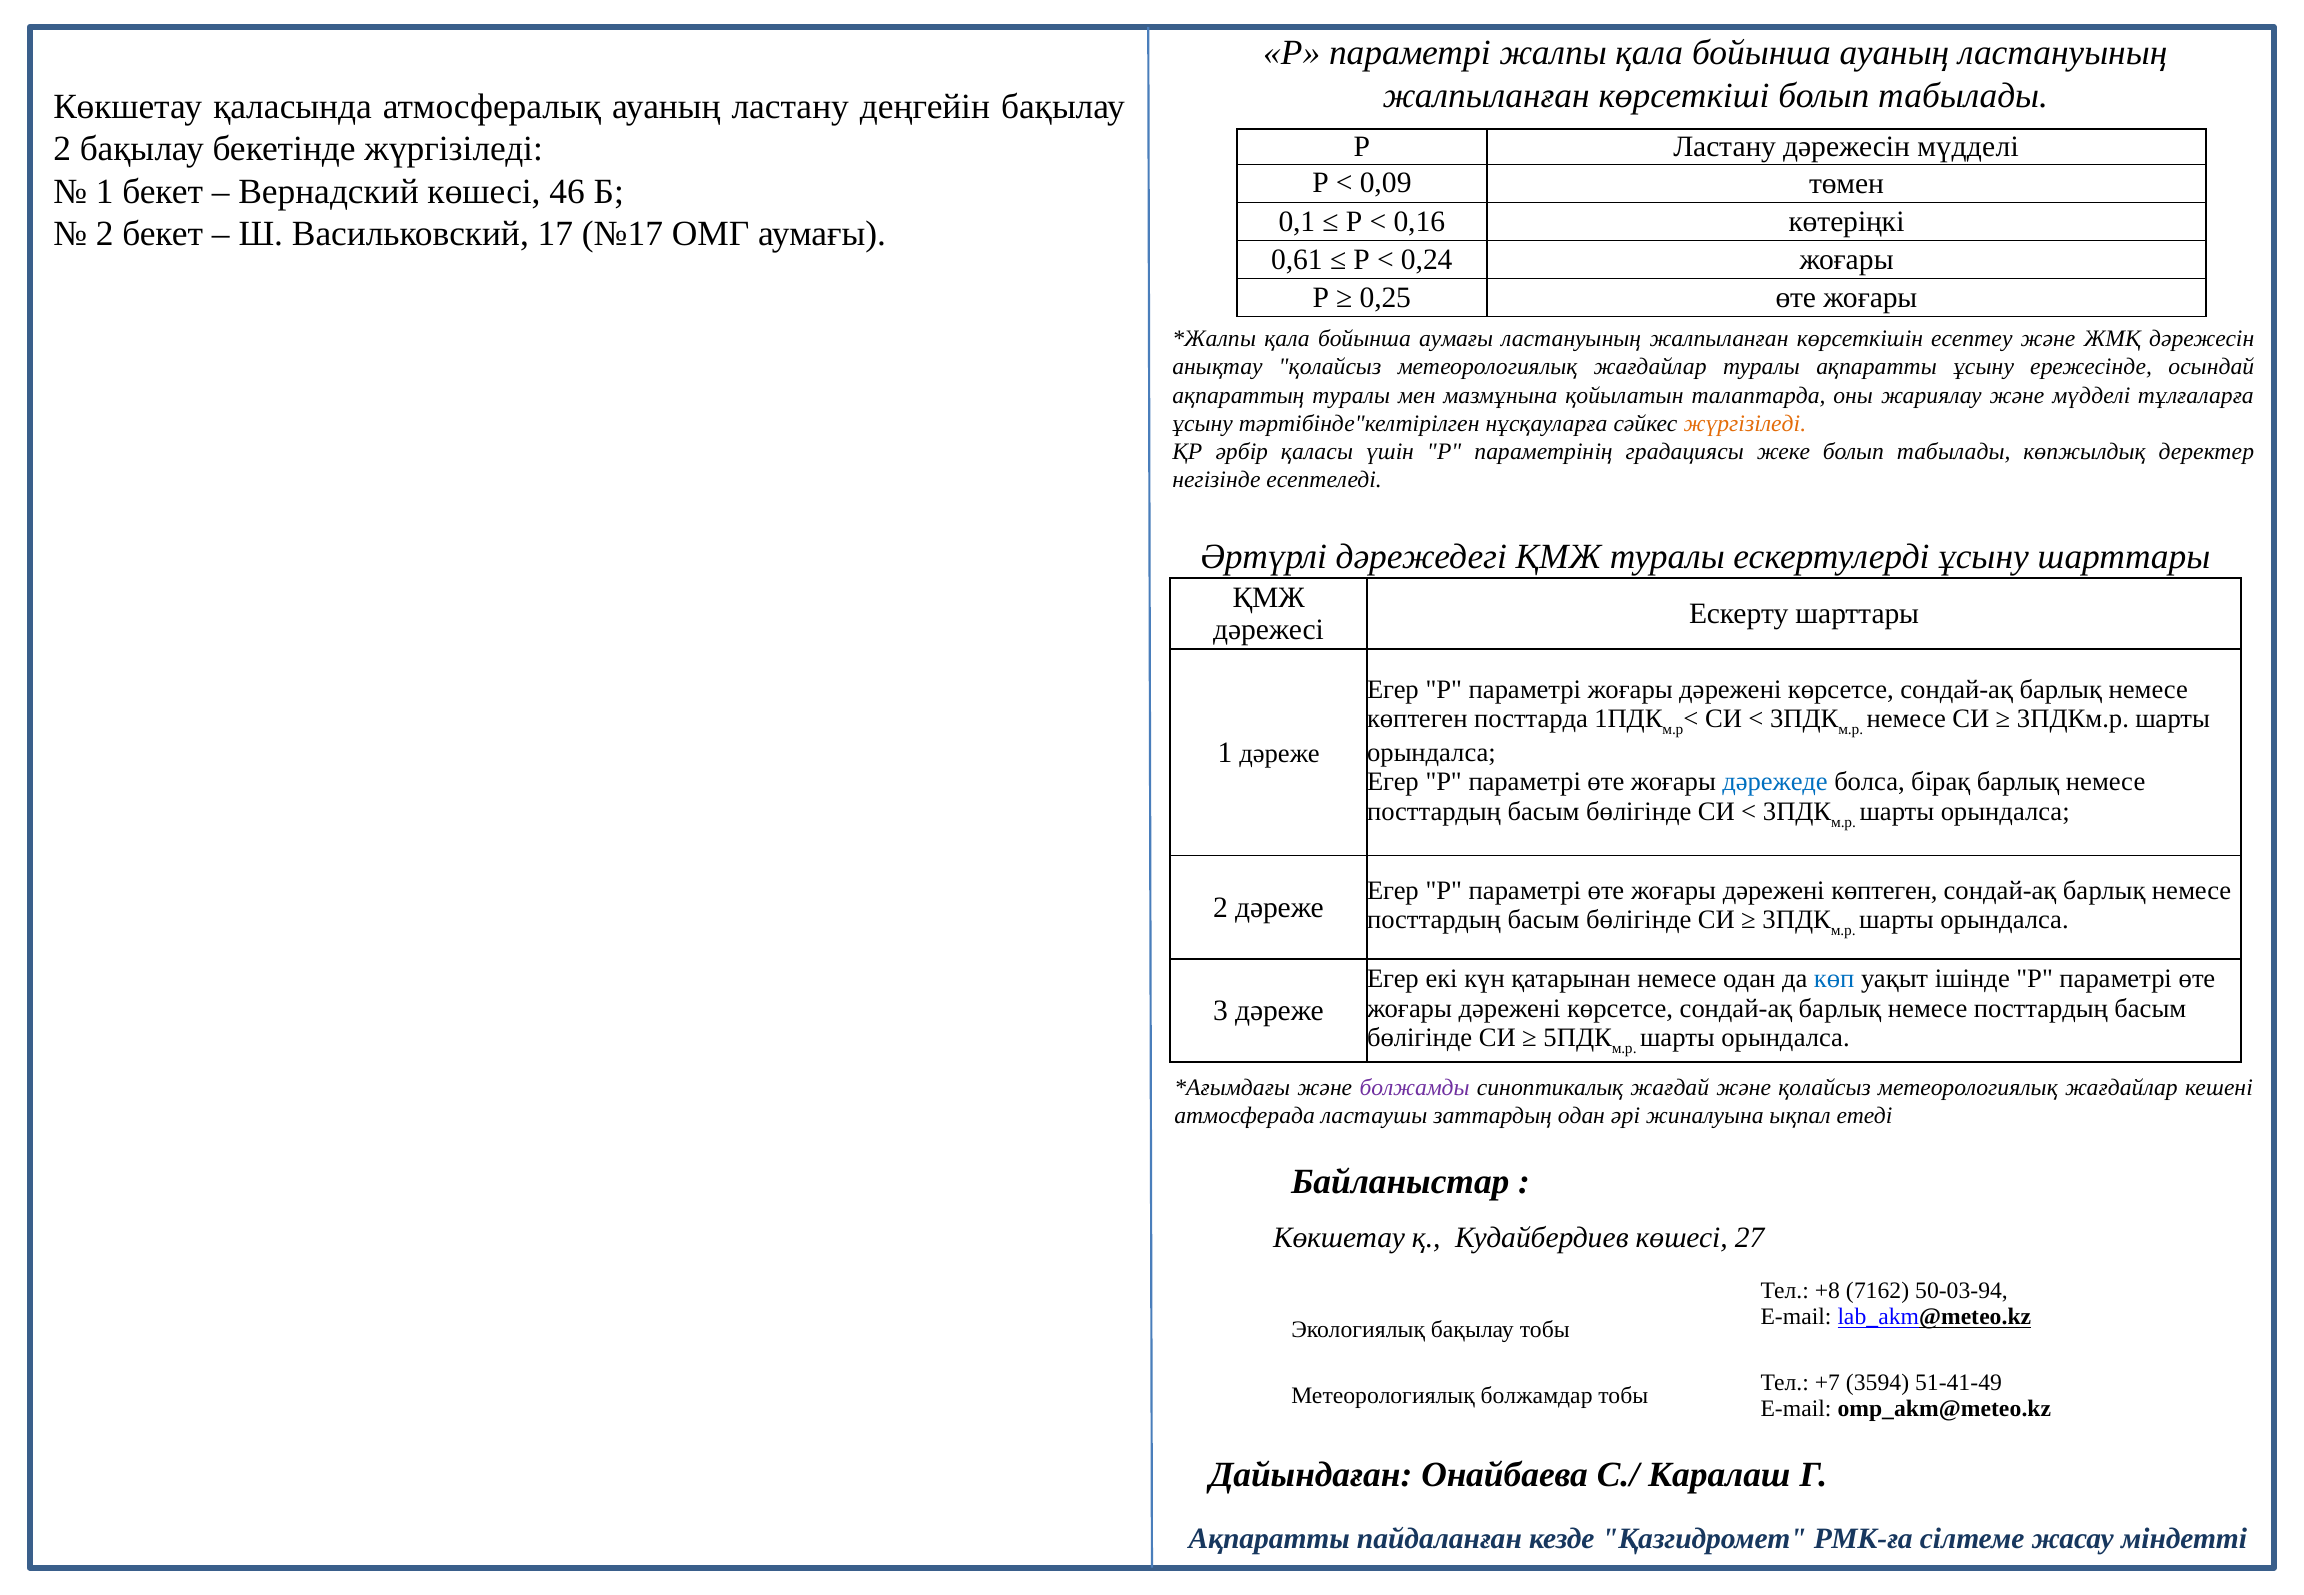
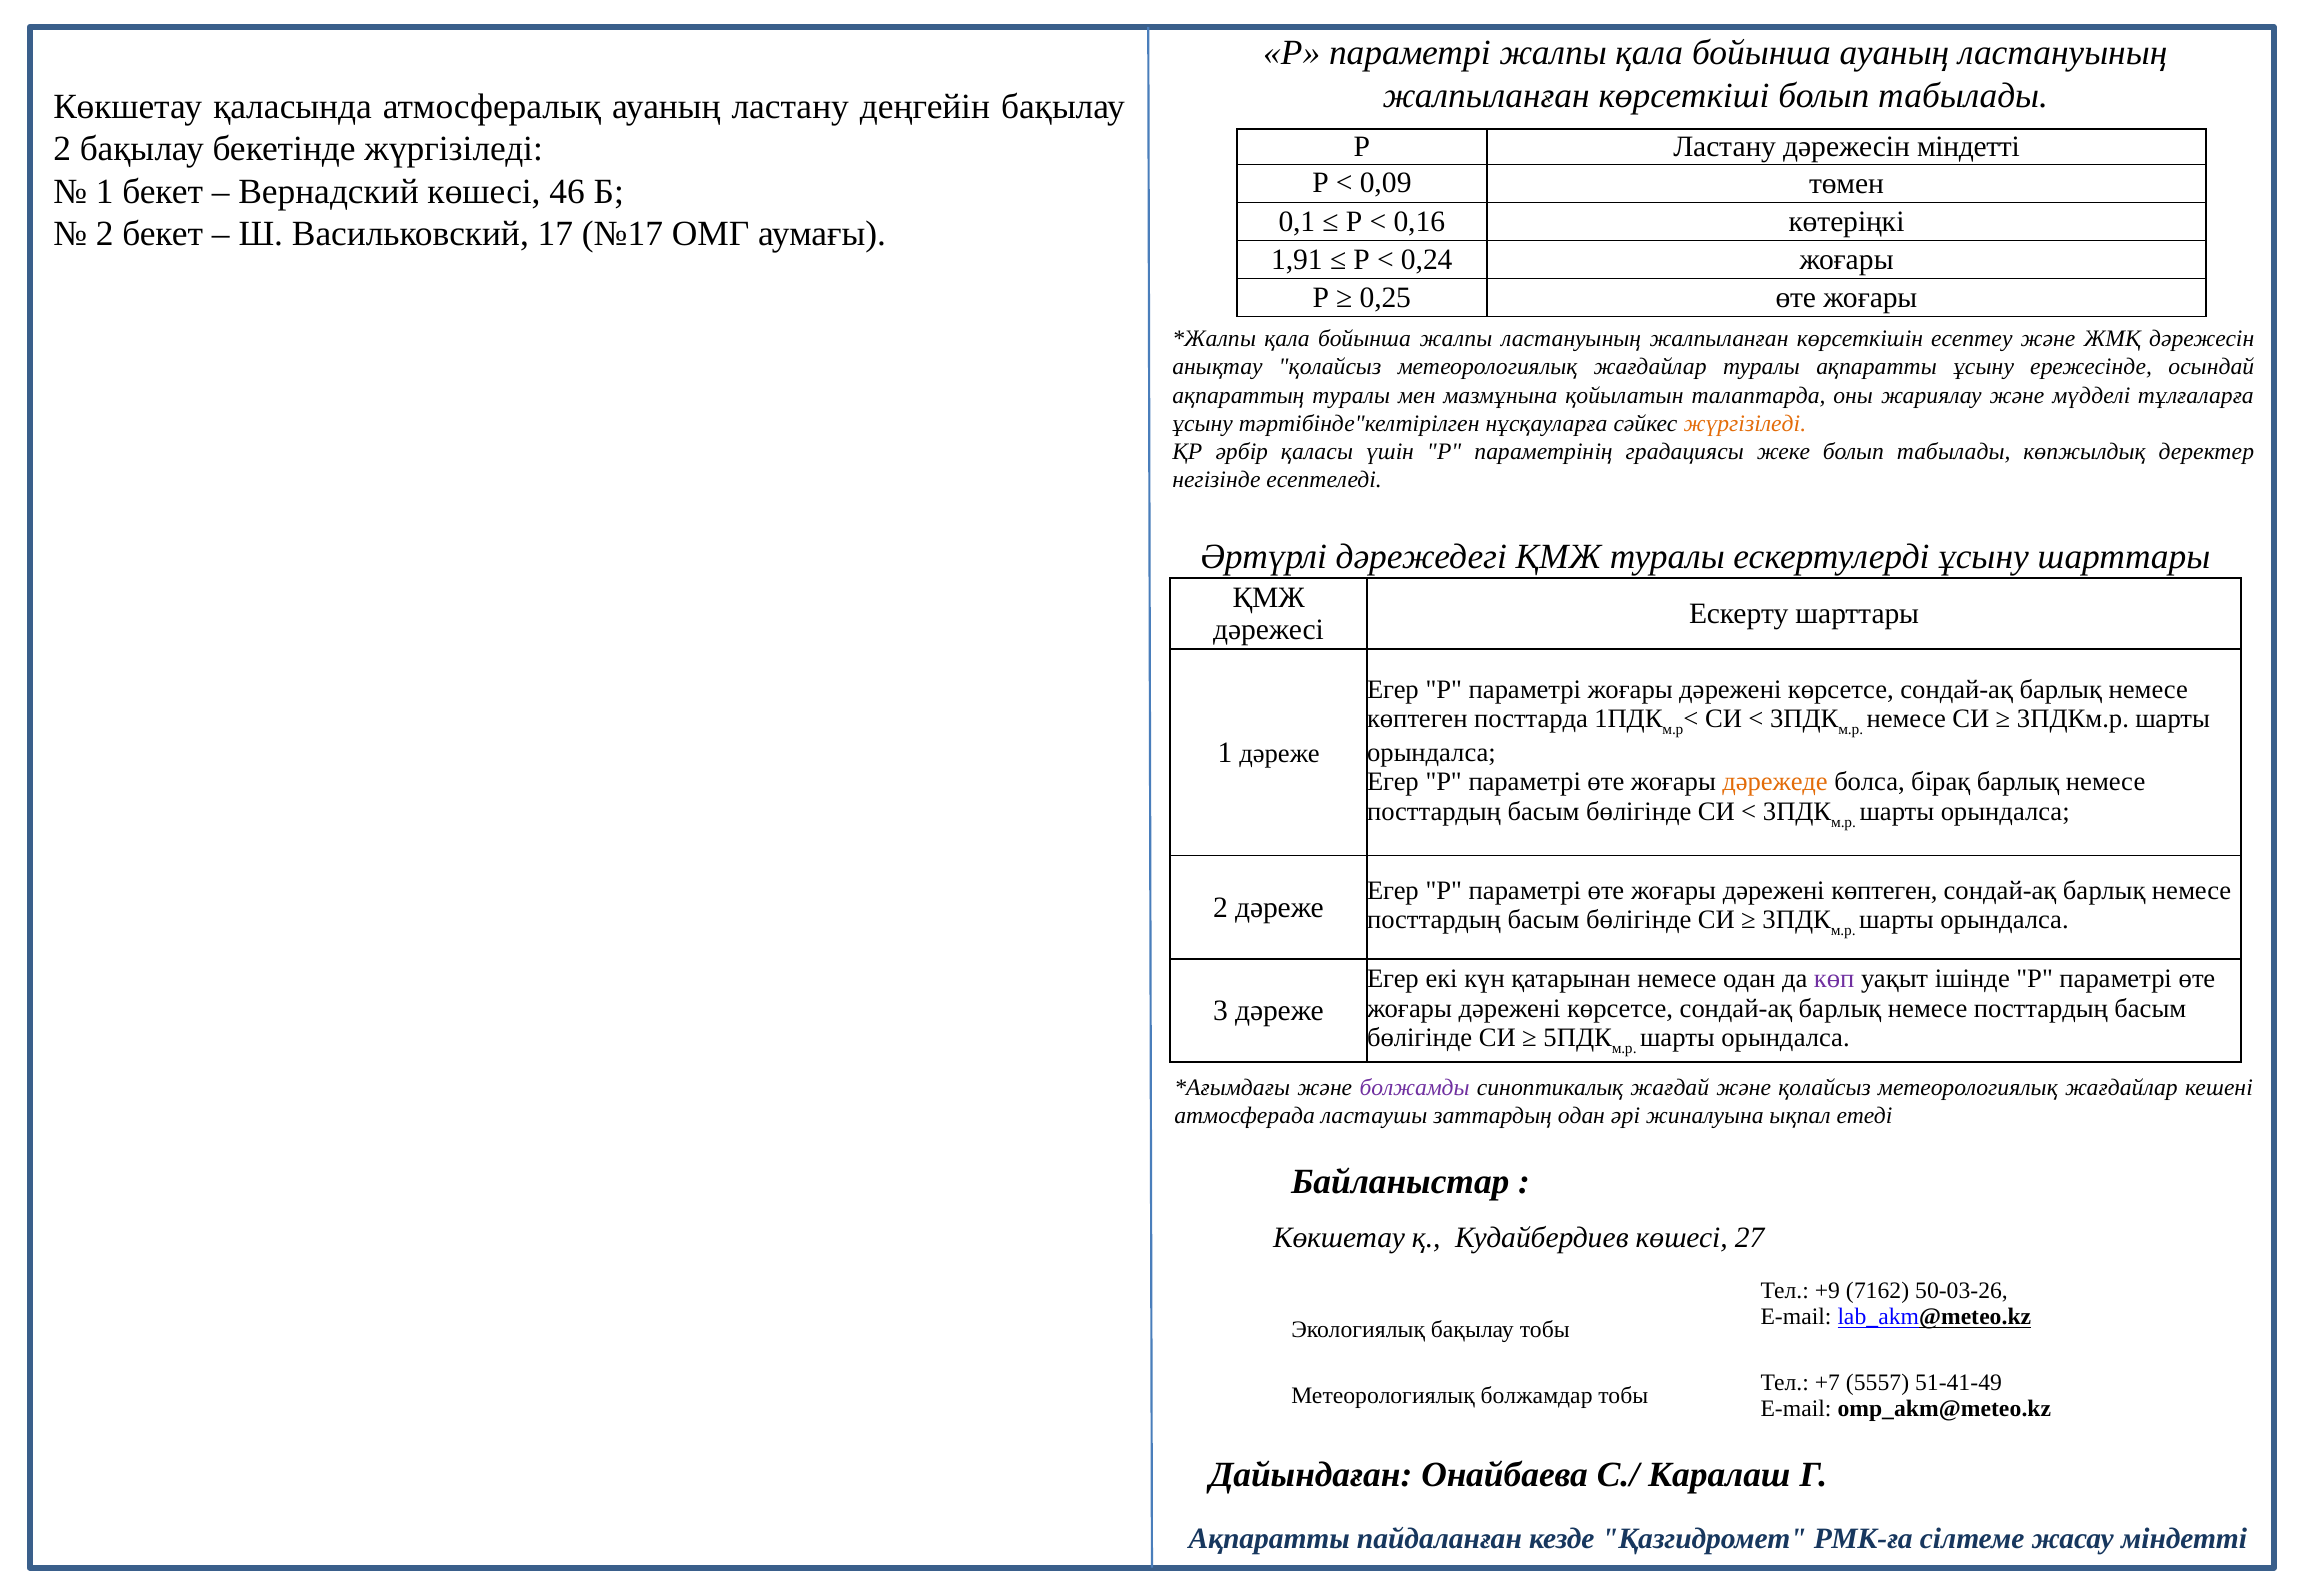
дәрежесін мүдделі: мүдделі -> міндетті (1968, 147)
0,61: 0,61 -> 1,91 (1297, 259)
бойынша аумағы: аумағы -> жалпы (1456, 339)
дәрежеде colour: blue -> orange (1775, 782)
көп colour: blue -> purple (1834, 979)
+8: +8 -> +9 (1827, 1291)
50-03-94: 50-03-94 -> 50-03-26 (1962, 1291)
3594: 3594 -> 5557 (1878, 1383)
